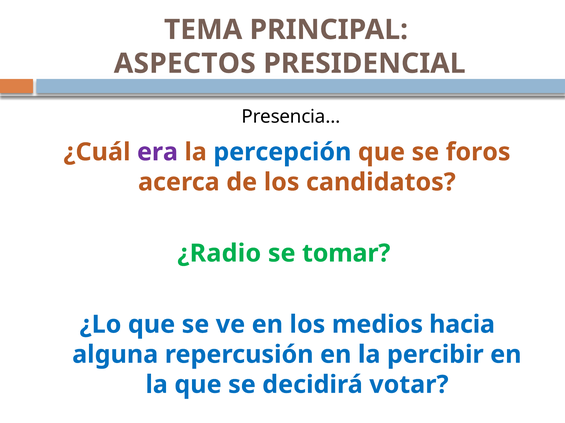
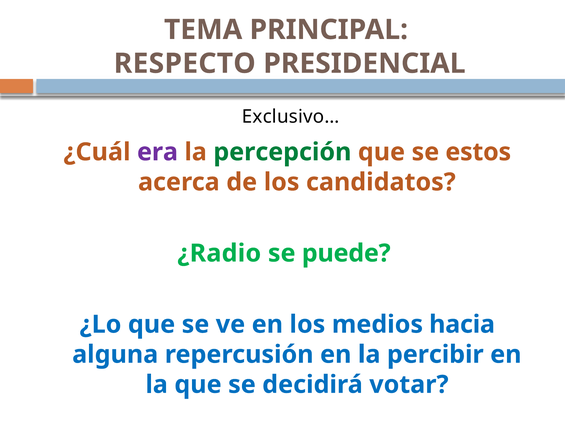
ASPECTOS: ASPECTOS -> RESPECTO (185, 64)
Presencia…: Presencia… -> Exclusivo… (291, 117)
percepción colour: blue -> green (282, 152)
foros: foros -> estos (478, 152)
tomar: tomar -> puede (346, 254)
